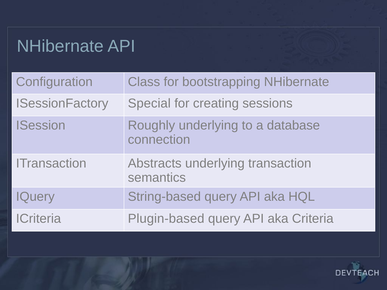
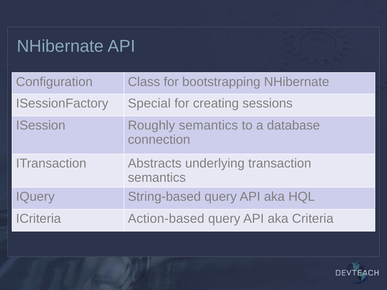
Roughly underlying: underlying -> semantics (208, 125)
Plugin-based: Plugin-based -> Action-based (166, 219)
